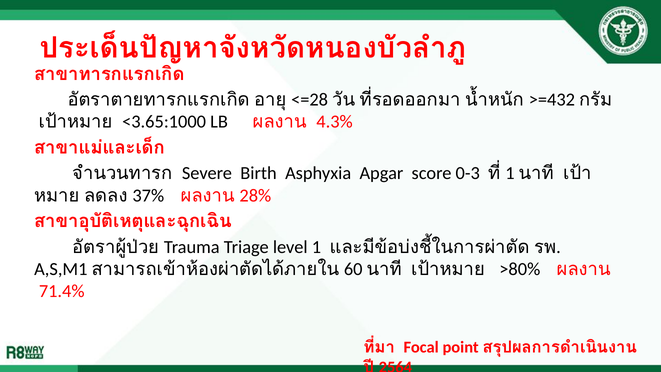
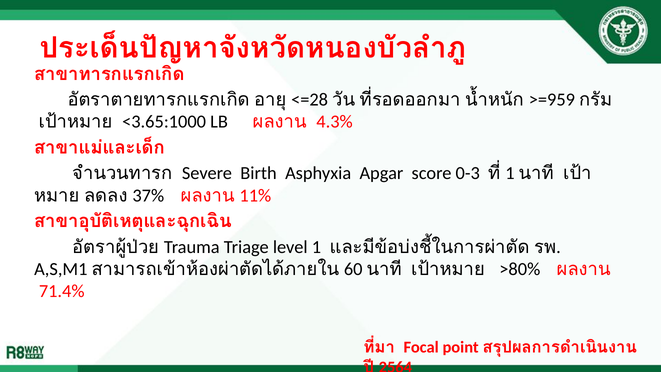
>=432: >=432 -> >=959 (552, 100)
28%: 28% -> 11% (255, 195)
